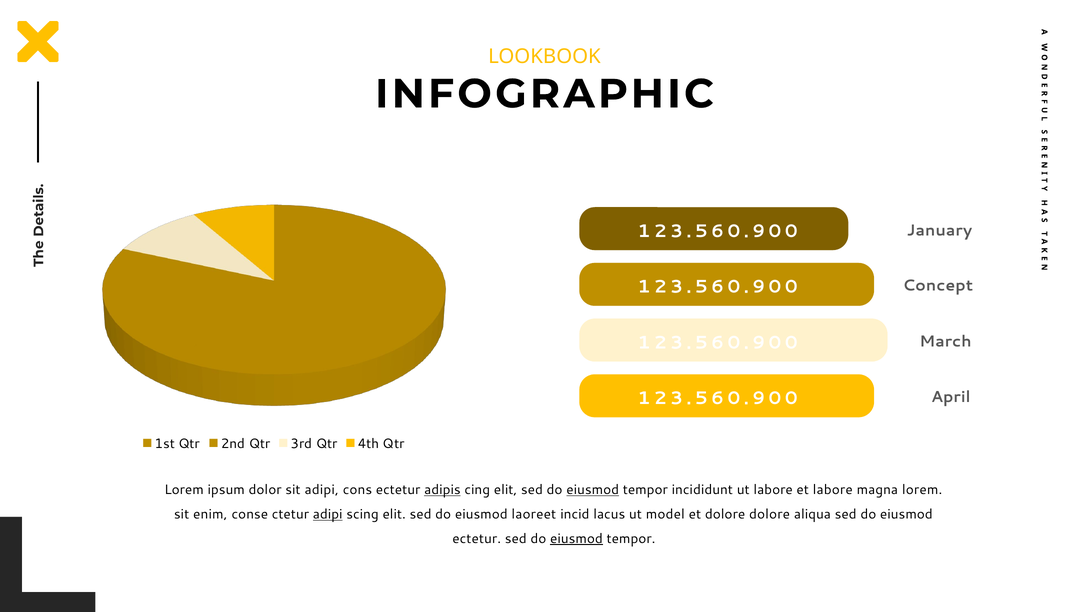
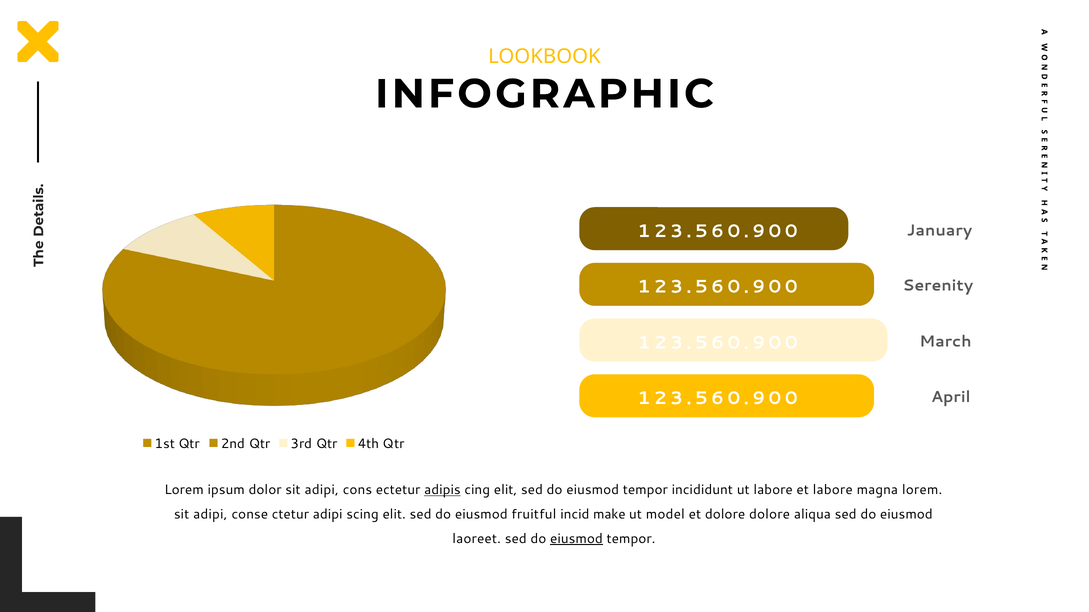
Concept: Concept -> Serenity (938, 286)
eiusmod underline: present -> none (593, 490)
enim: enim -> adipi (210, 515)
adipi underline: present -> none (328, 515)
laoreet: laoreet -> fruitful (534, 515)
lacus: lacus -> make (609, 515)
ectetur: ectetur -> laoreet (477, 539)
